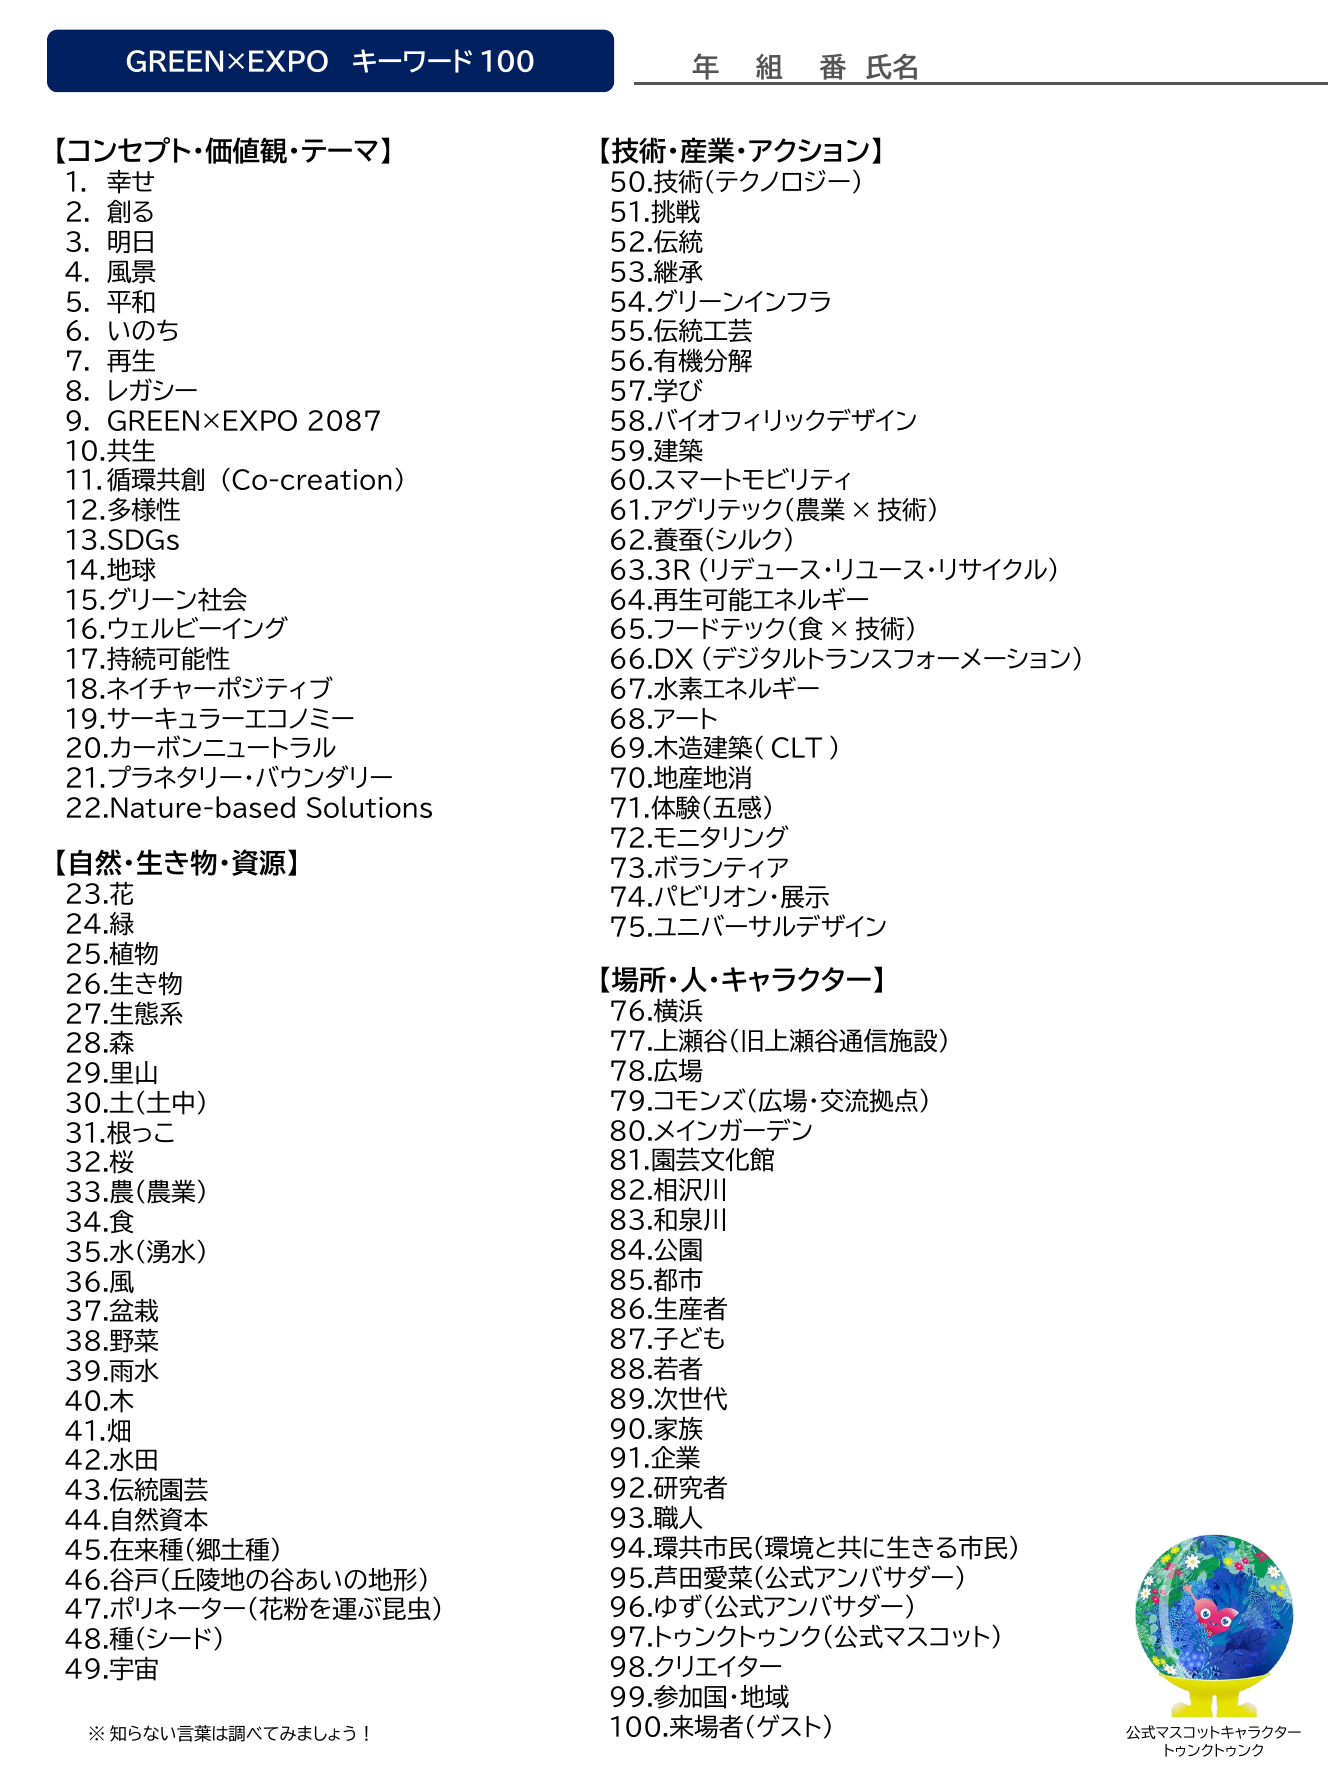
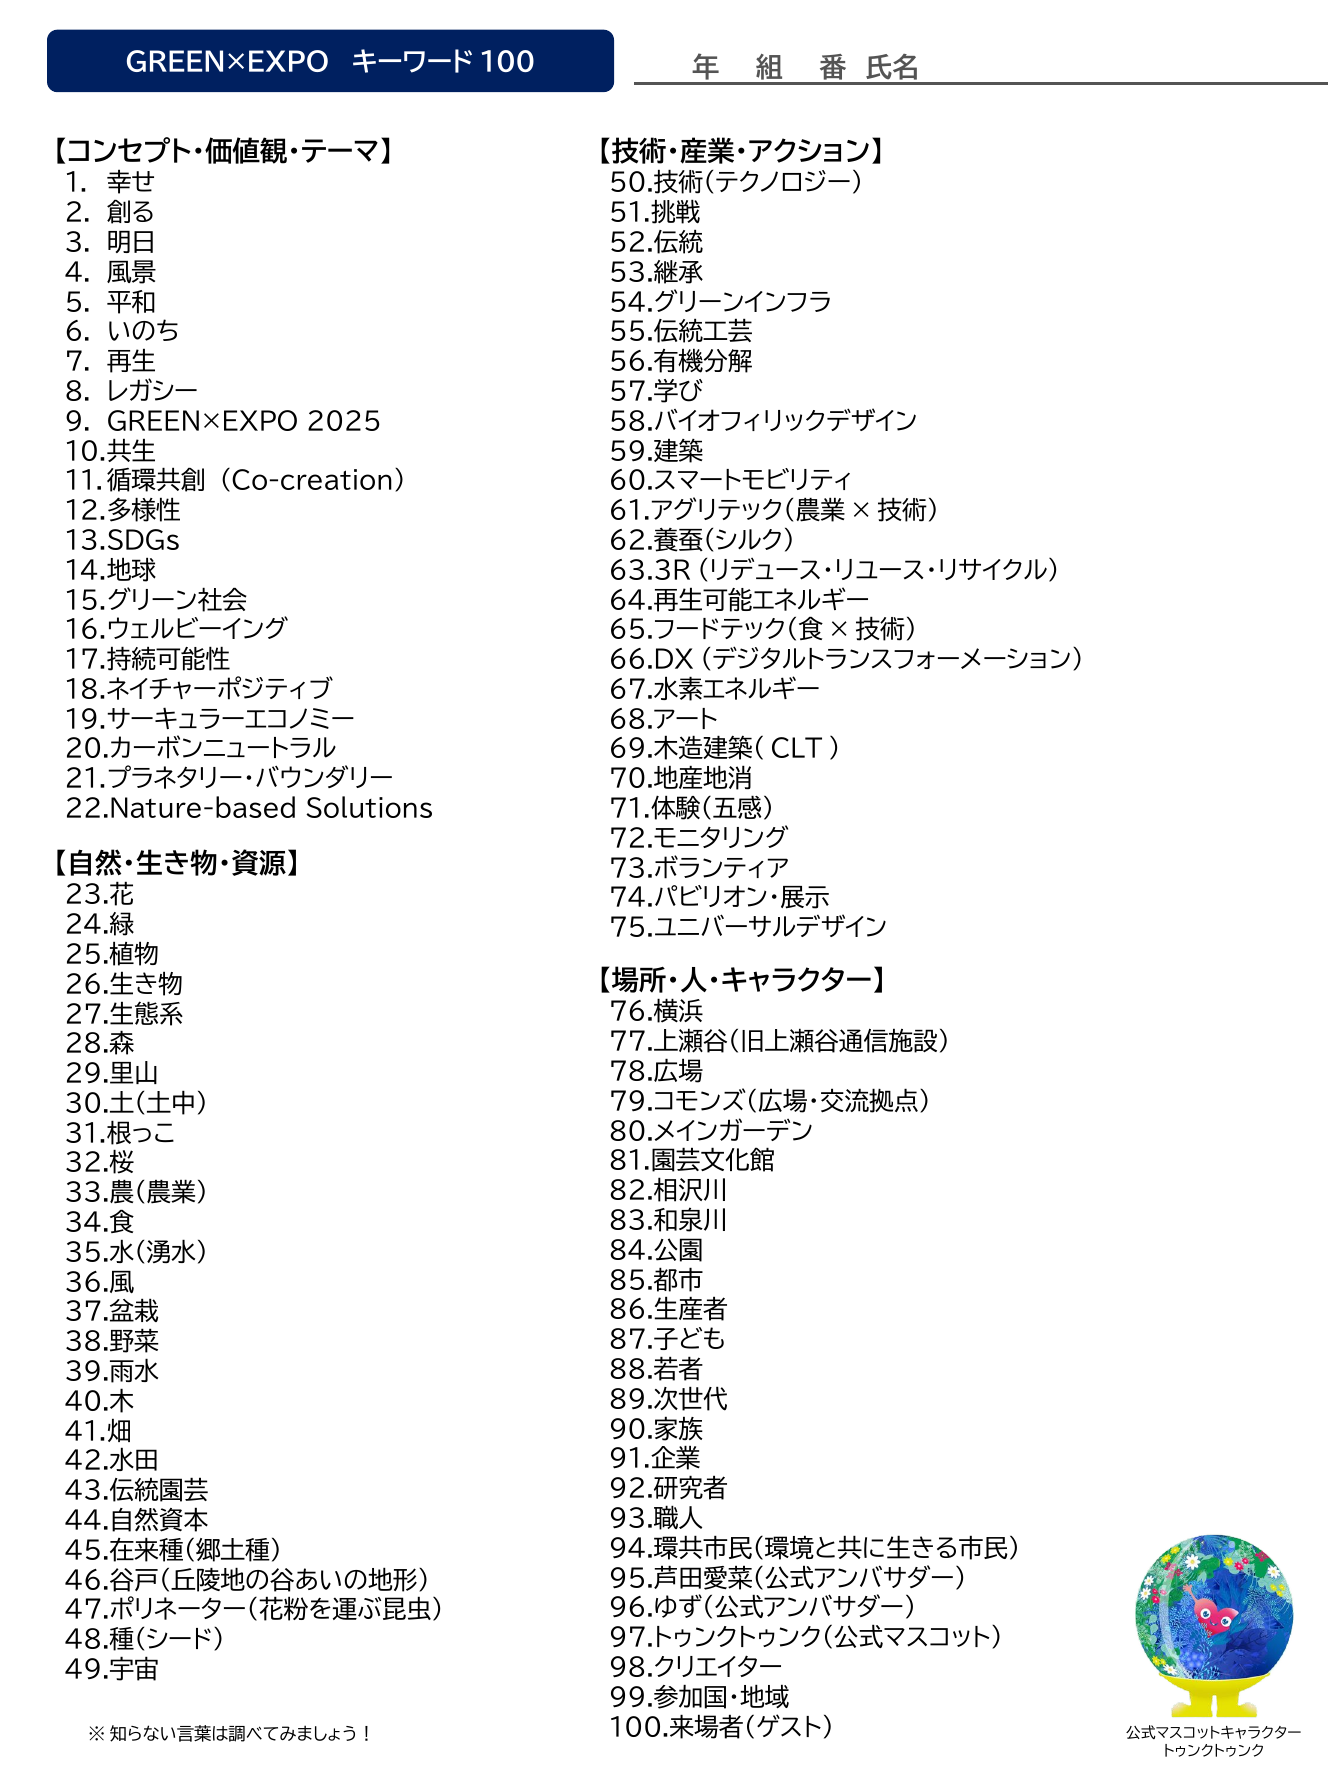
2087: 2087 -> 2025 (344, 422)
